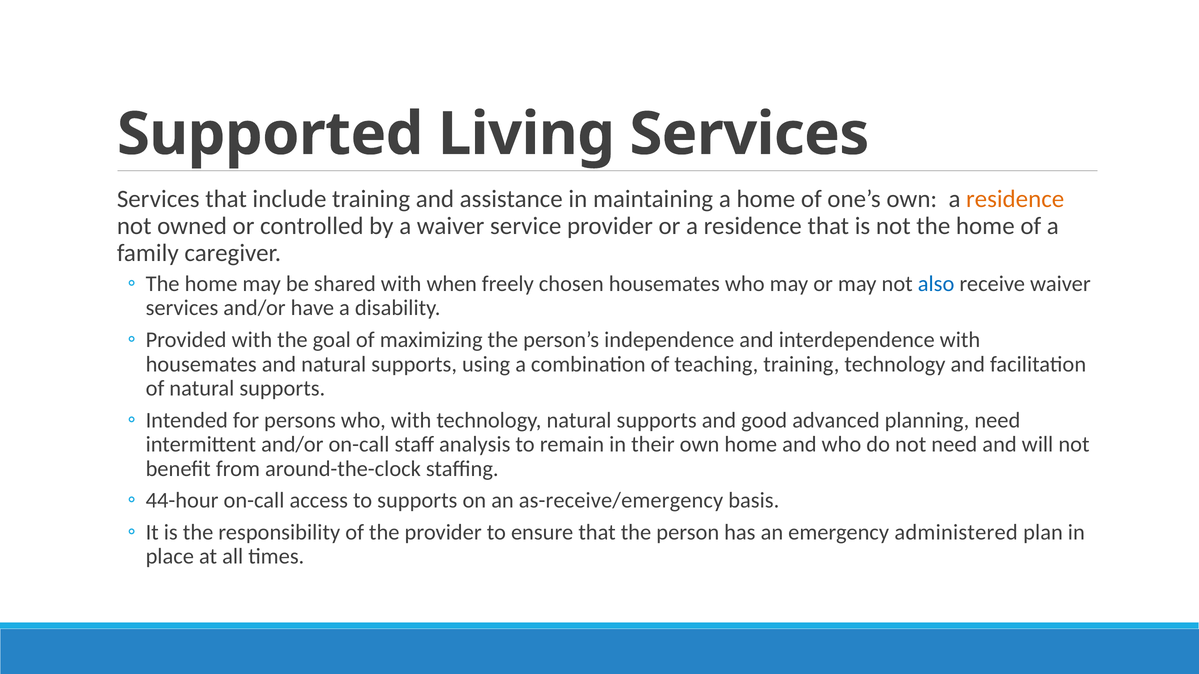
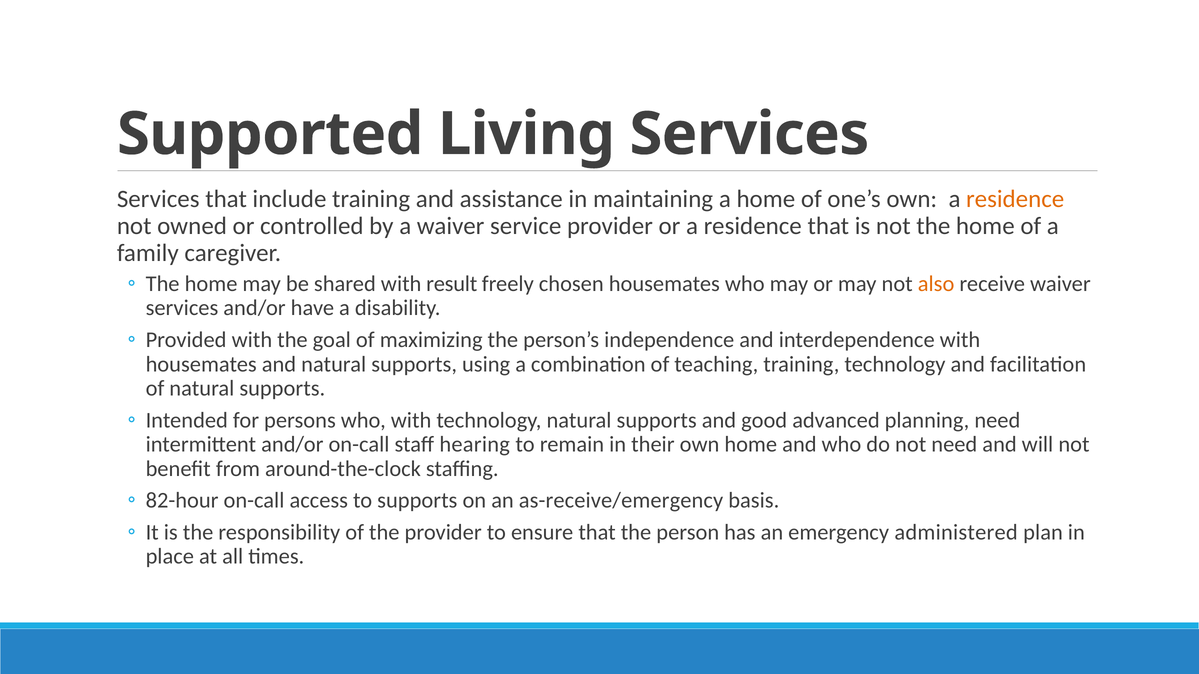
when: when -> result (452, 284)
also colour: blue -> orange (936, 284)
analysis: analysis -> hearing (475, 445)
44-hour: 44-hour -> 82-hour (182, 501)
